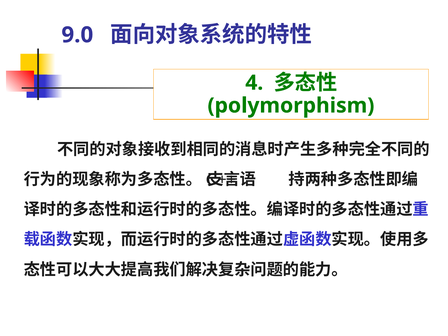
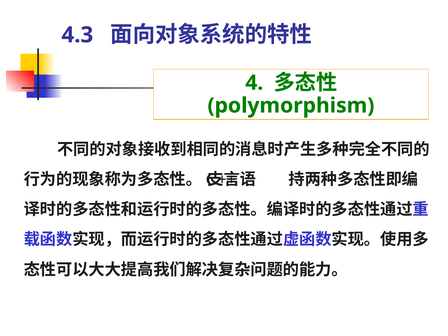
9.0: 9.0 -> 4.3 (77, 35)
